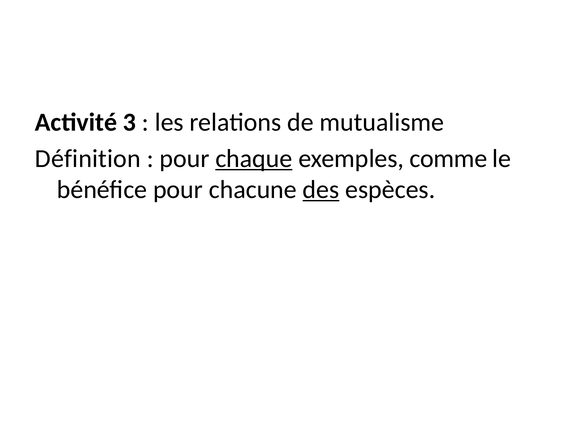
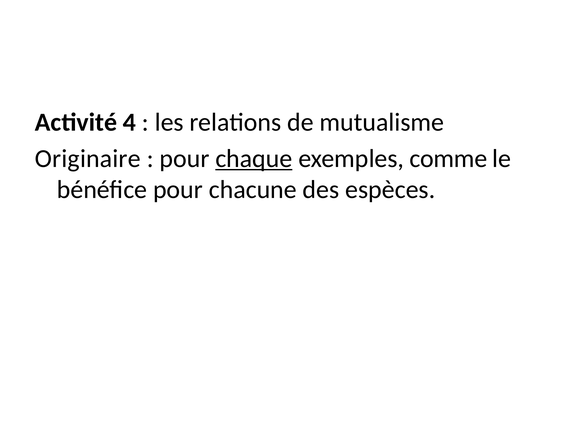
3: 3 -> 4 (129, 122)
Définition: Définition -> Originaire (88, 159)
des underline: present -> none (321, 190)
